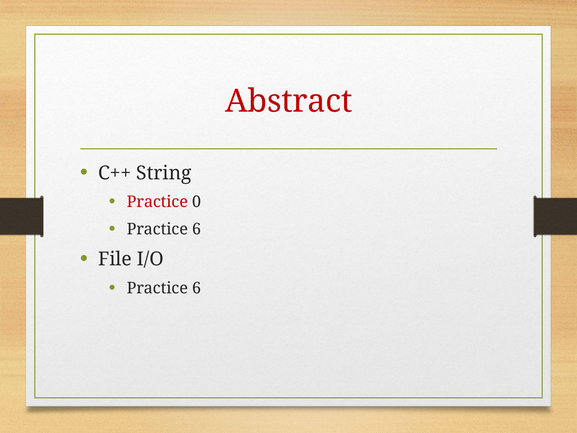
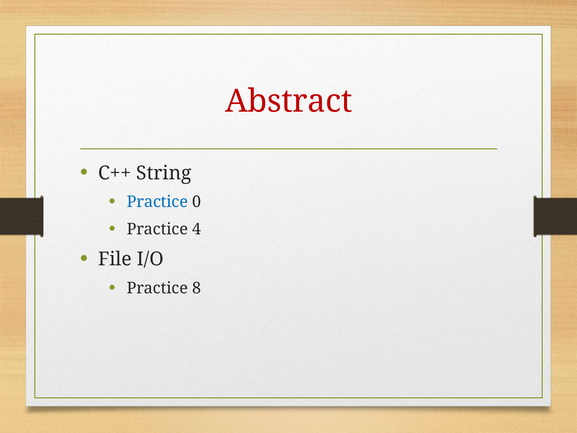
Practice colour: red -> blue (157, 202)
6: 6 -> 4 (197, 229)
6: 6 -> 8 (197, 288)
